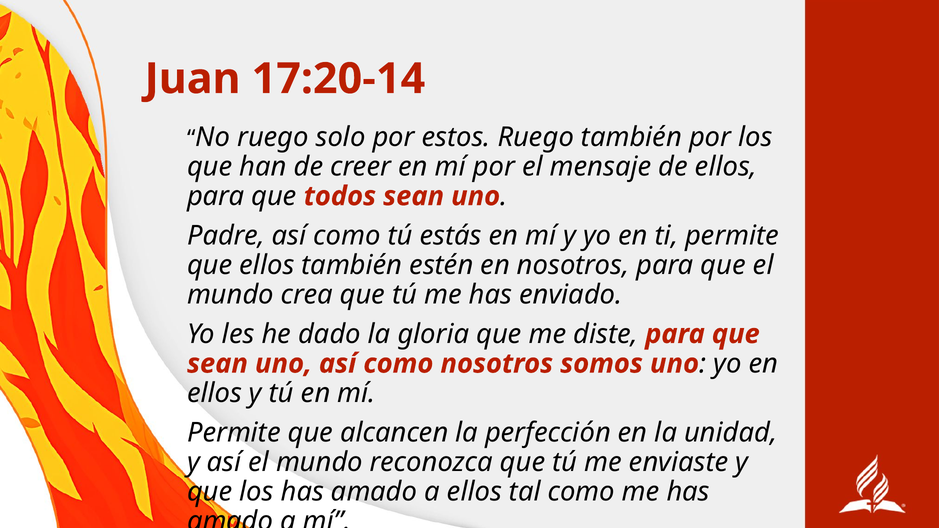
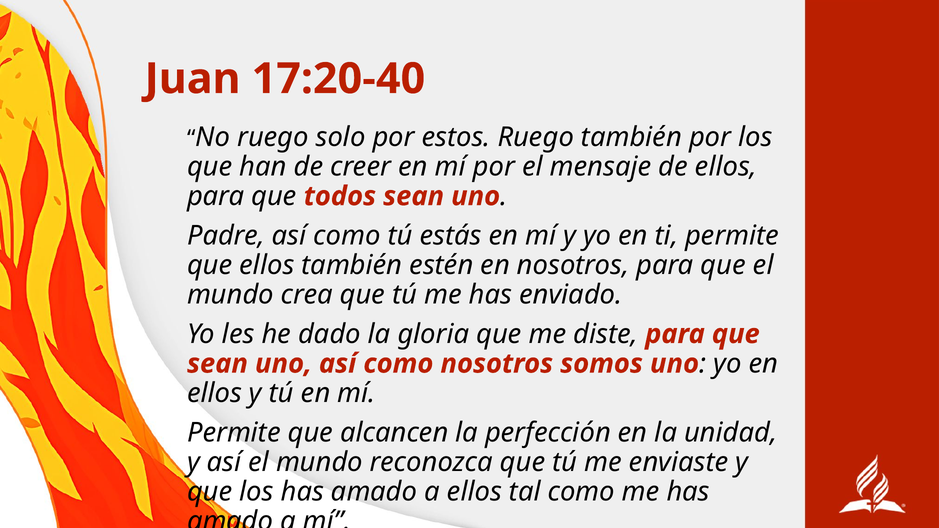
17:20-14: 17:20-14 -> 17:20-40 (338, 79)
